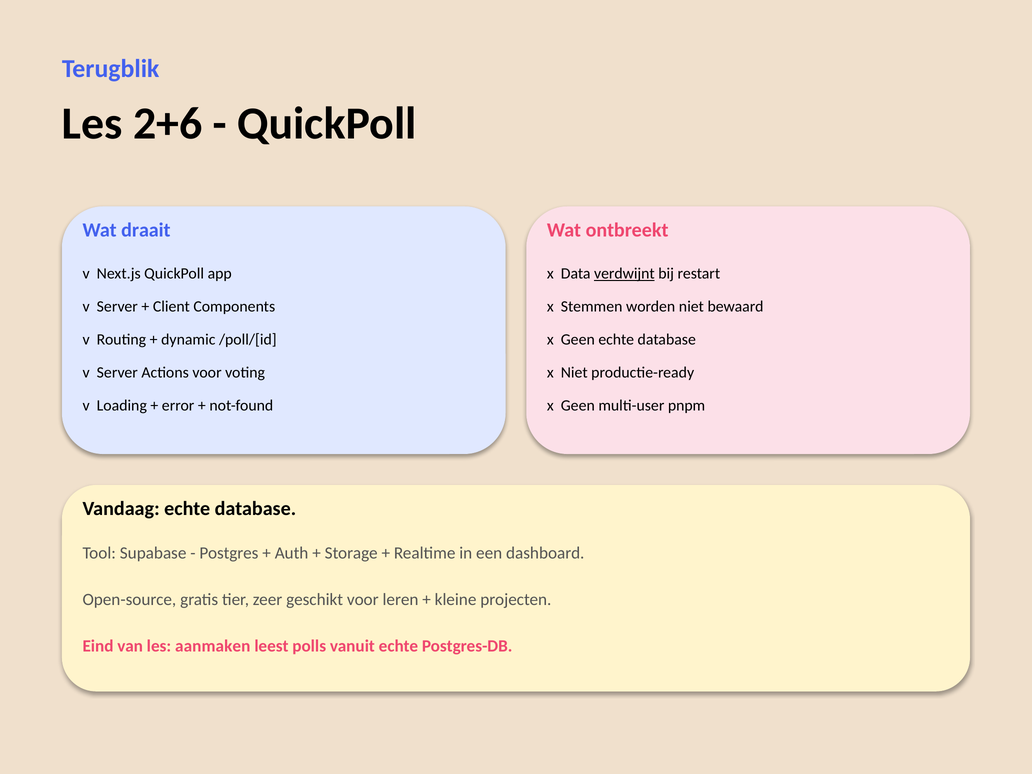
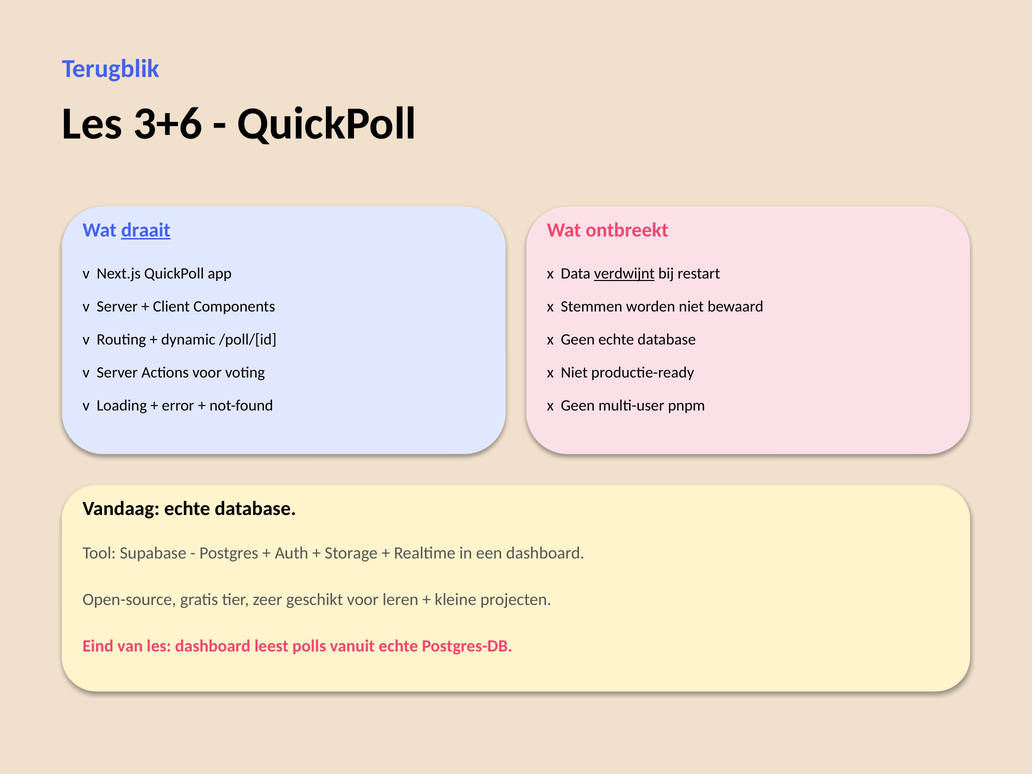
2+6: 2+6 -> 3+6 (168, 124)
draait underline: none -> present (146, 230)
les aanmaken: aanmaken -> dashboard (213, 646)
